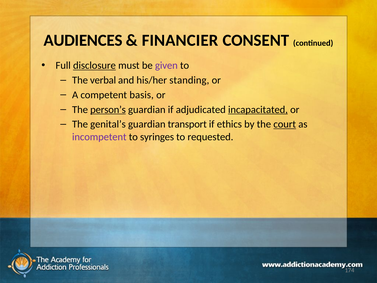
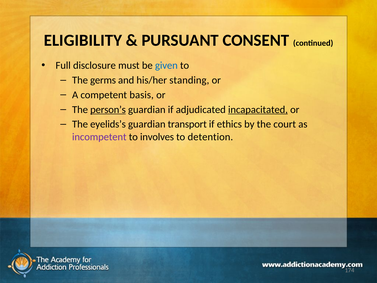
AUDIENCES: AUDIENCES -> ELIGIBILITY (83, 40)
FINANCIER: FINANCIER -> PURSUANT (180, 40)
disclosure underline: present -> none (94, 65)
given colour: purple -> blue (166, 65)
verbal: verbal -> germs (103, 80)
genital’s: genital’s -> eyelids’s (108, 124)
court underline: present -> none (285, 124)
syringes: syringes -> involves (157, 137)
requested: requested -> detention (210, 137)
